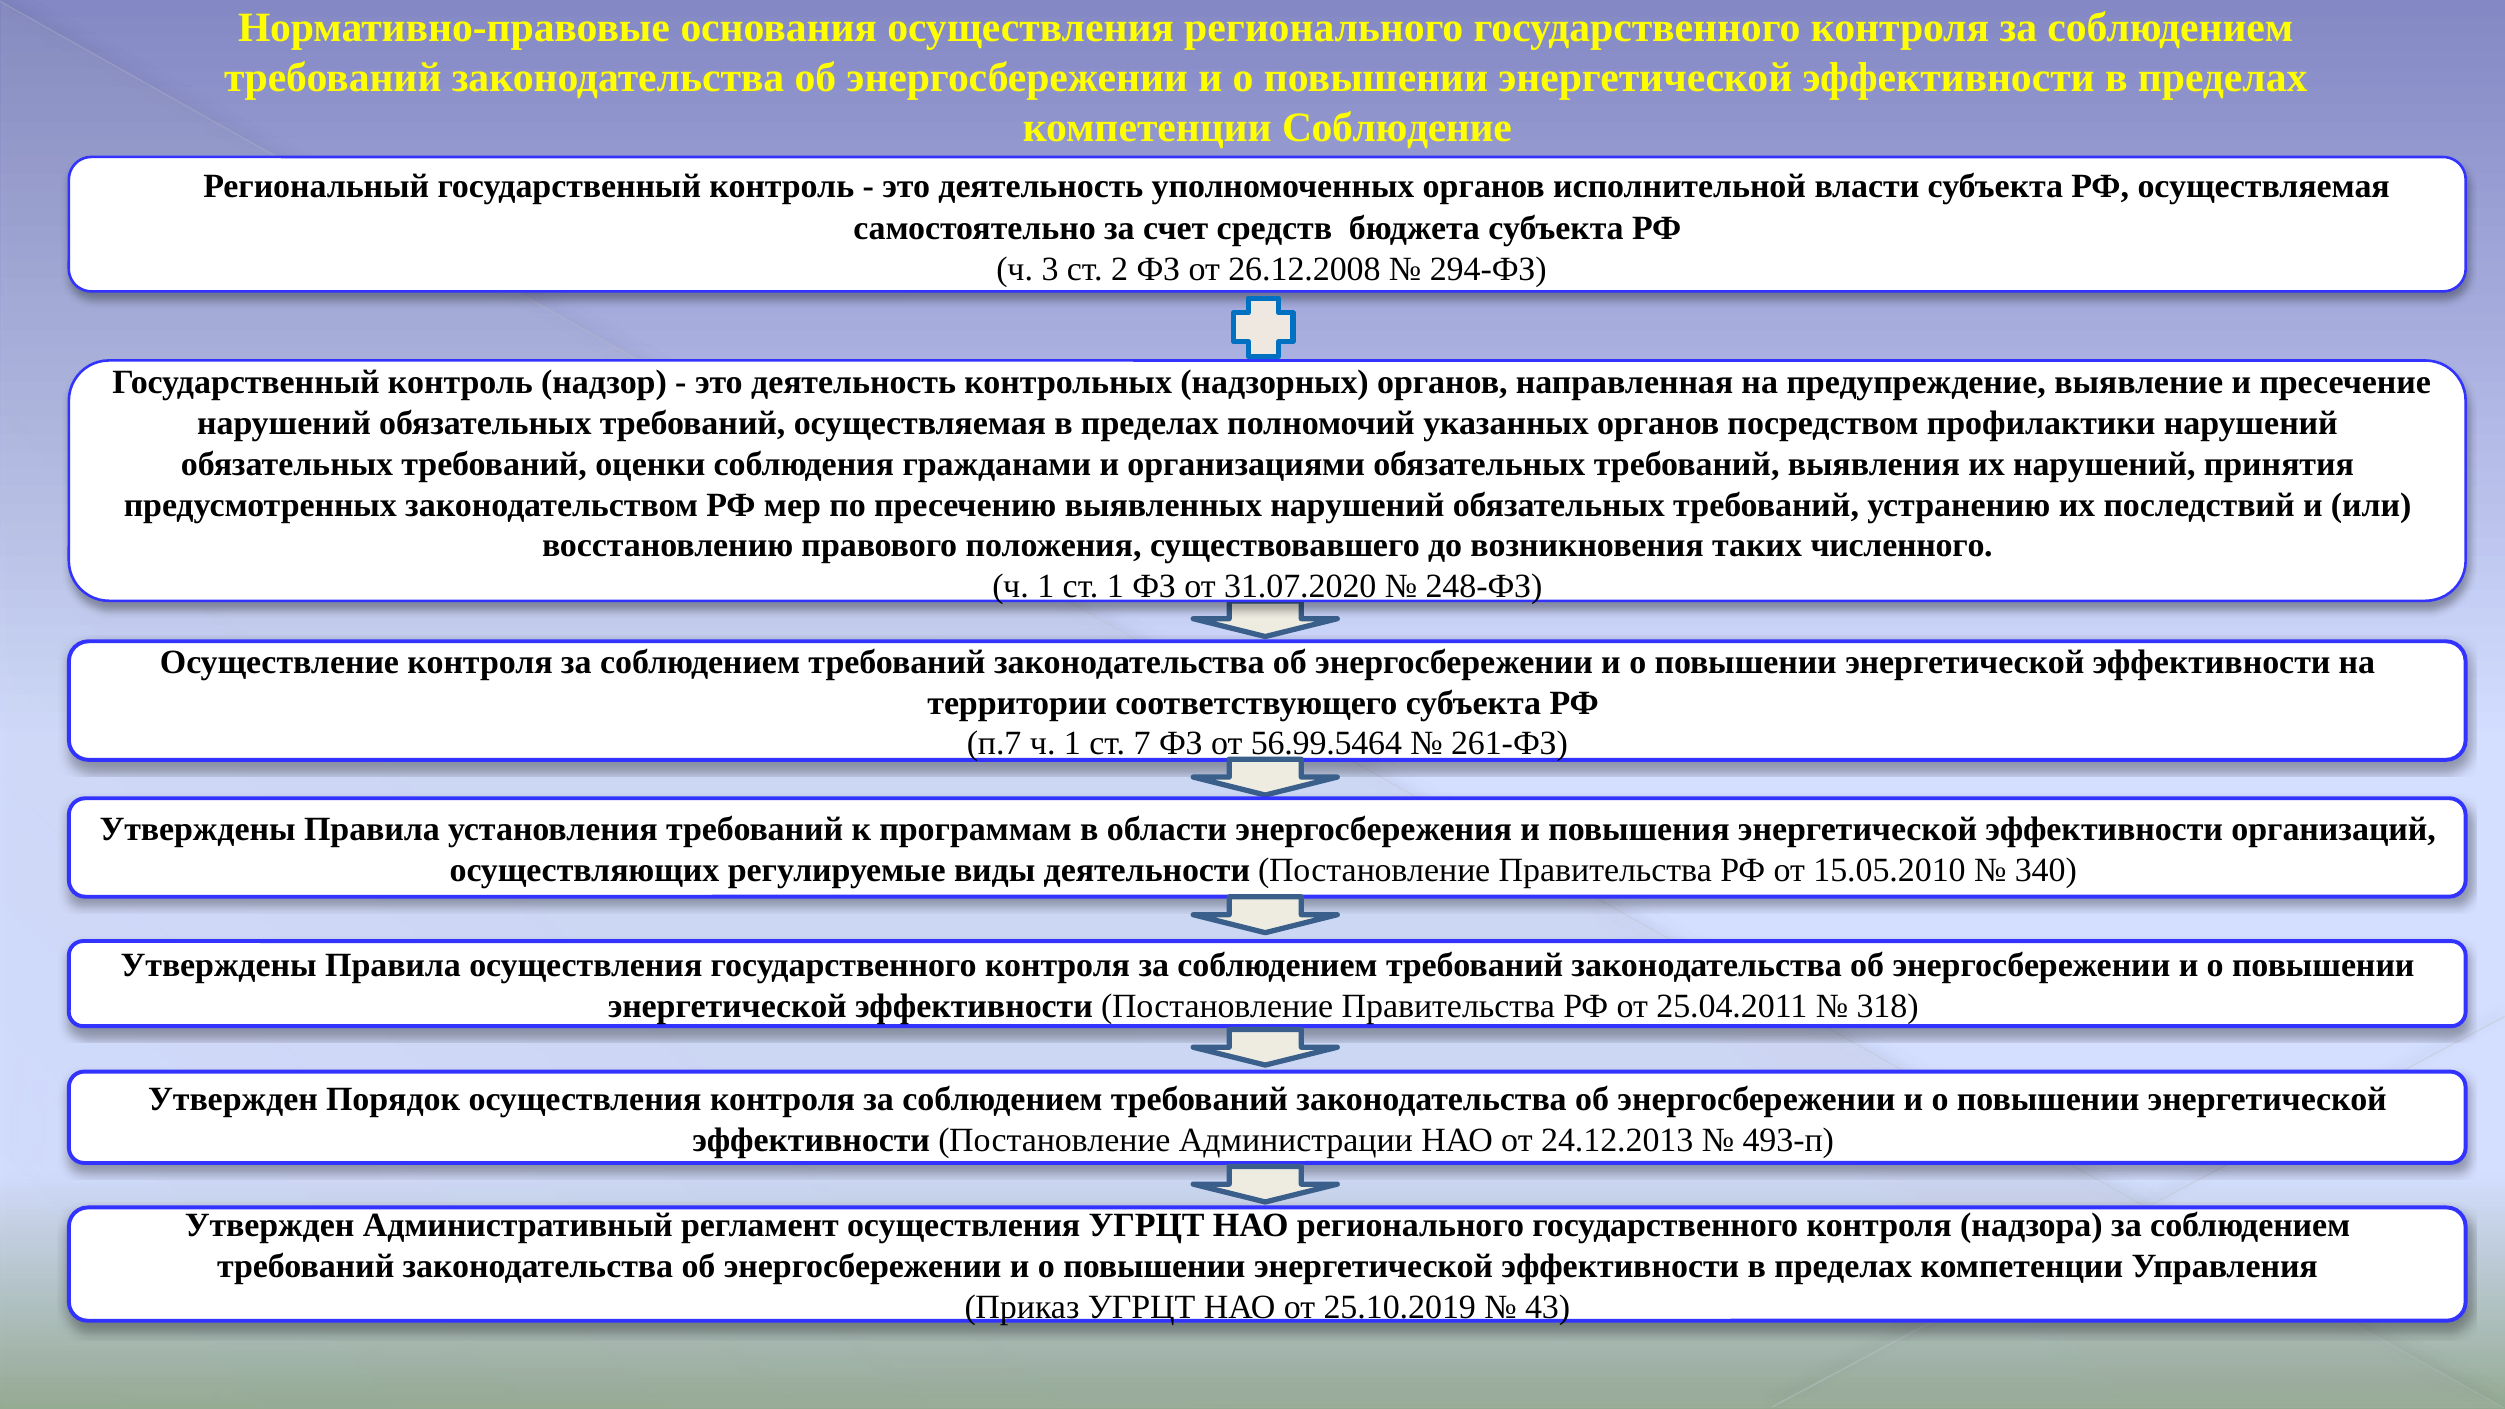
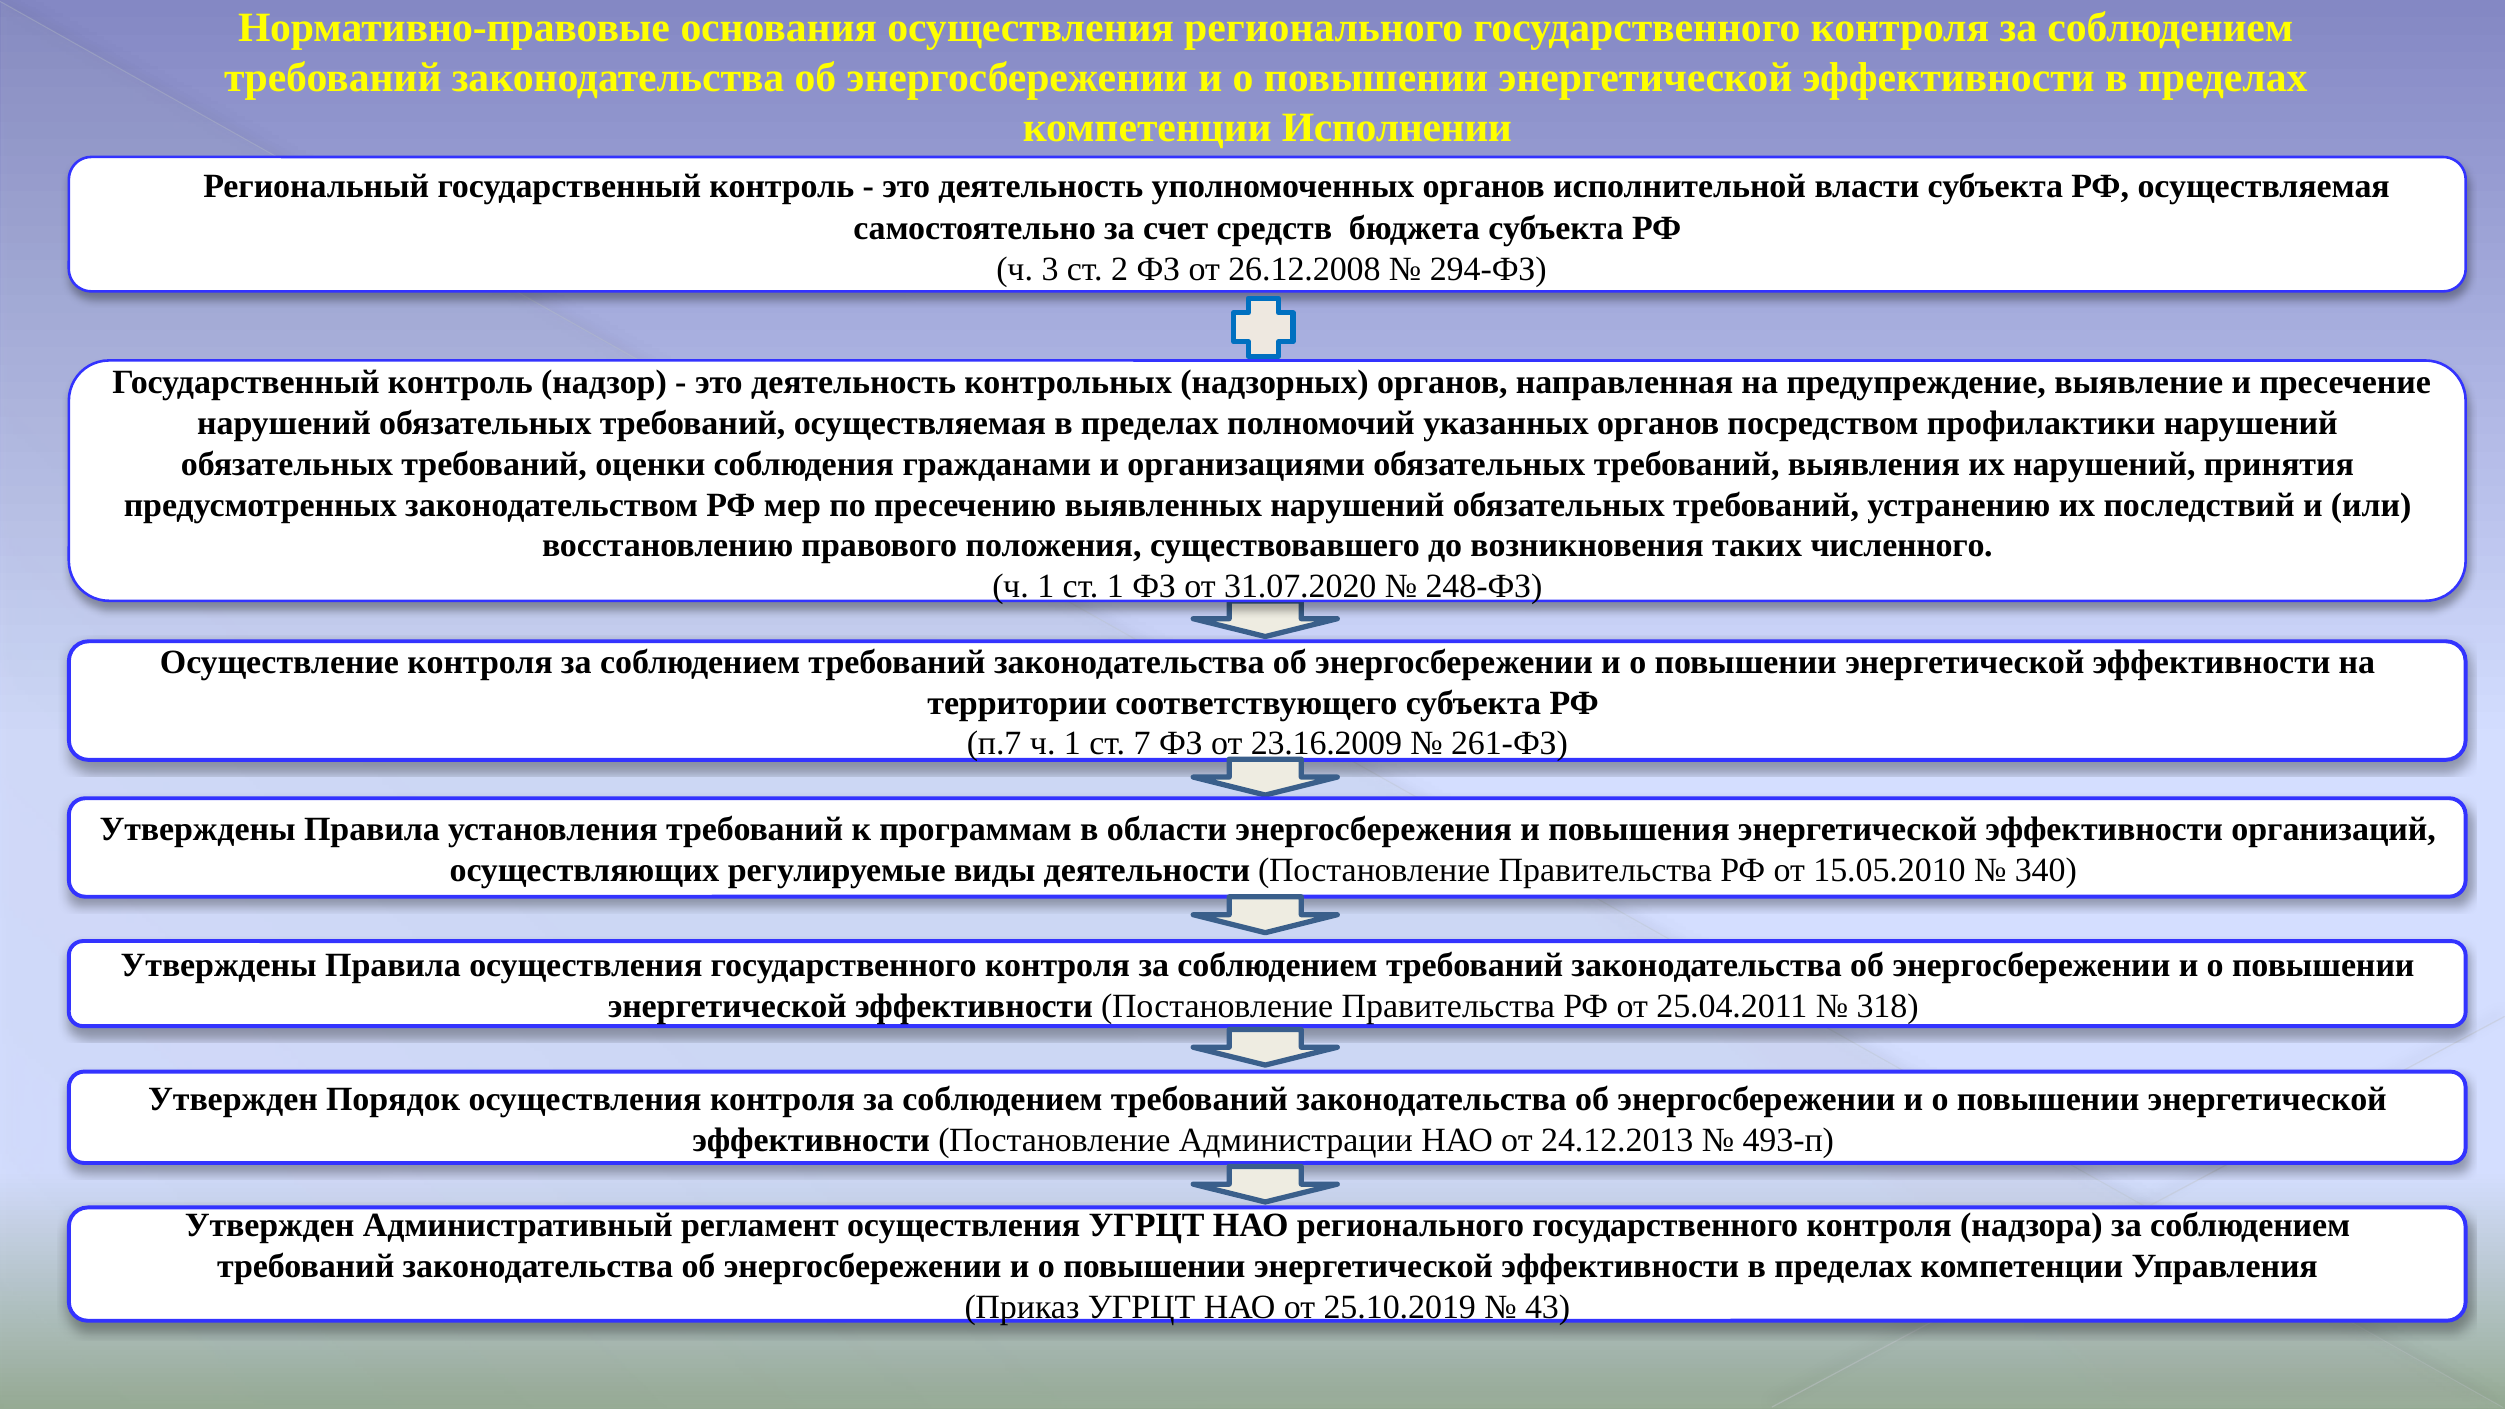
Соблюдение: Соблюдение -> Исполнении (1397, 128)
56.99.5464: 56.99.5464 -> 23.16.2009 (1326, 744)
